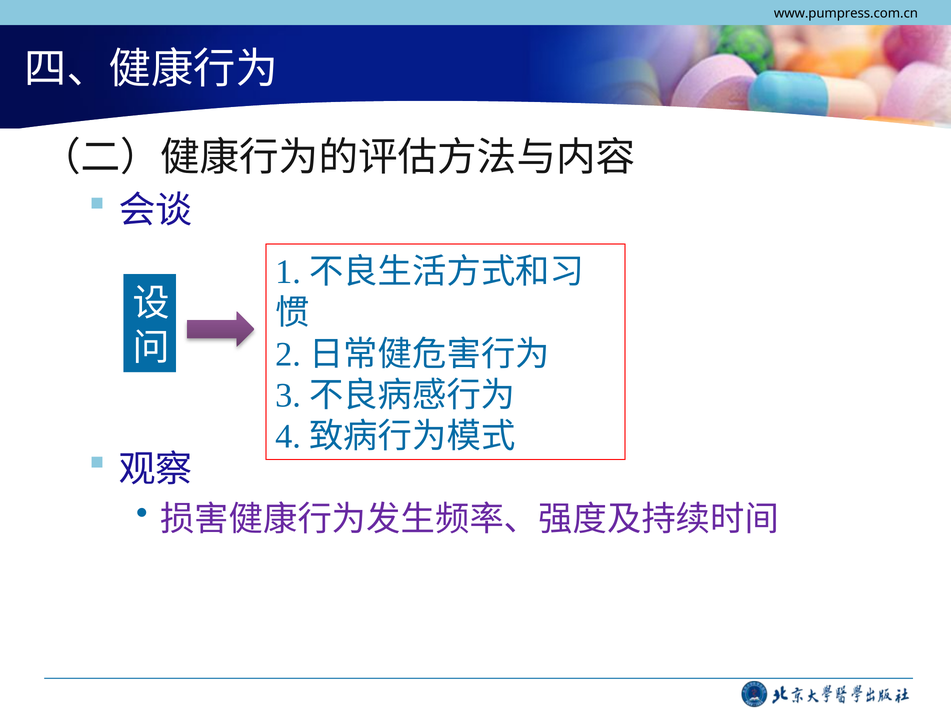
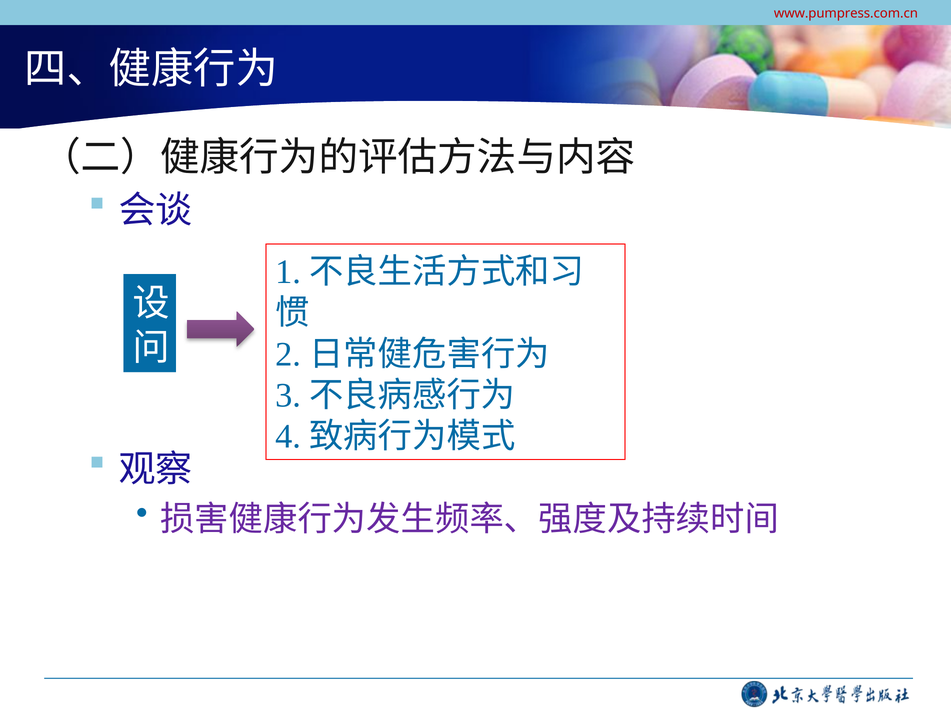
www.pumpress.com.cn colour: black -> red (846, 14)
